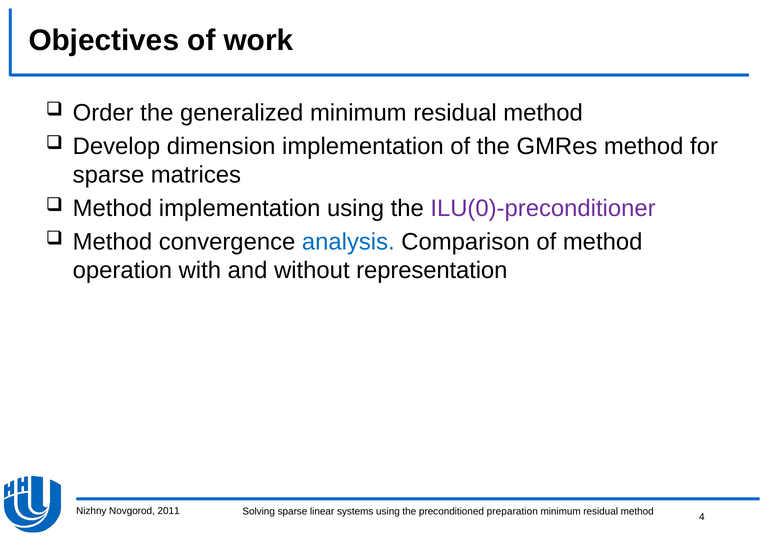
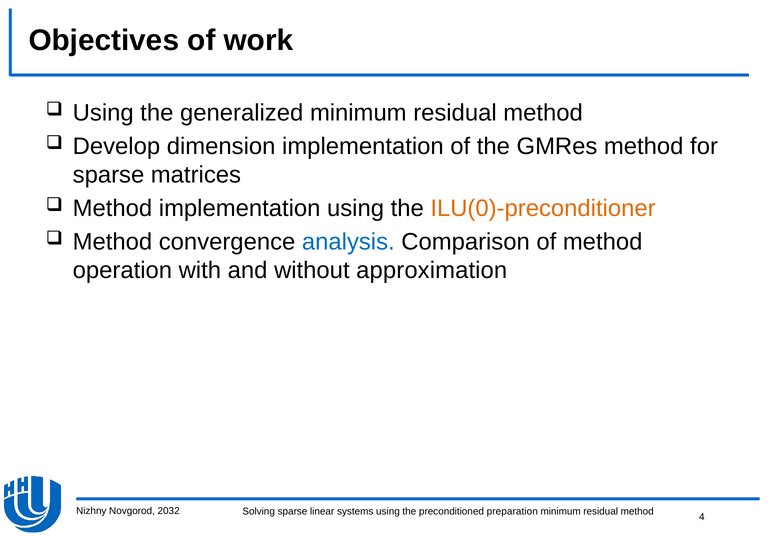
Order: Order -> Using (103, 113)
ILU(0)-preconditioner colour: purple -> orange (543, 209)
representation: representation -> approximation (432, 271)
2011: 2011 -> 2032 (169, 512)
